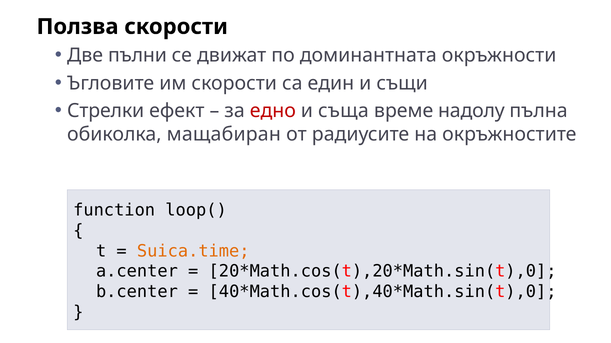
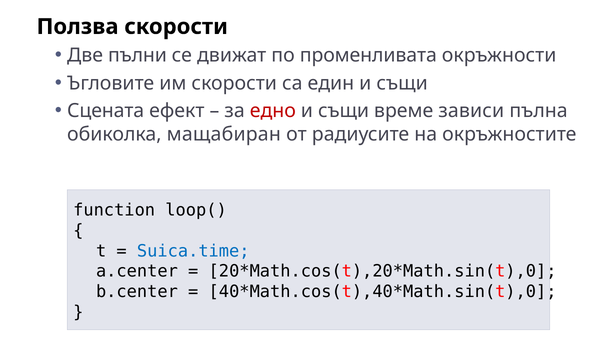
доминантната: доминантната -> променливата (368, 56)
Стрелки: Стрелки -> Сцената (106, 111)
съща: съща -> същи (344, 111)
надолу: надолу -> зависи (471, 111)
Suica.time colour: orange -> blue (193, 251)
